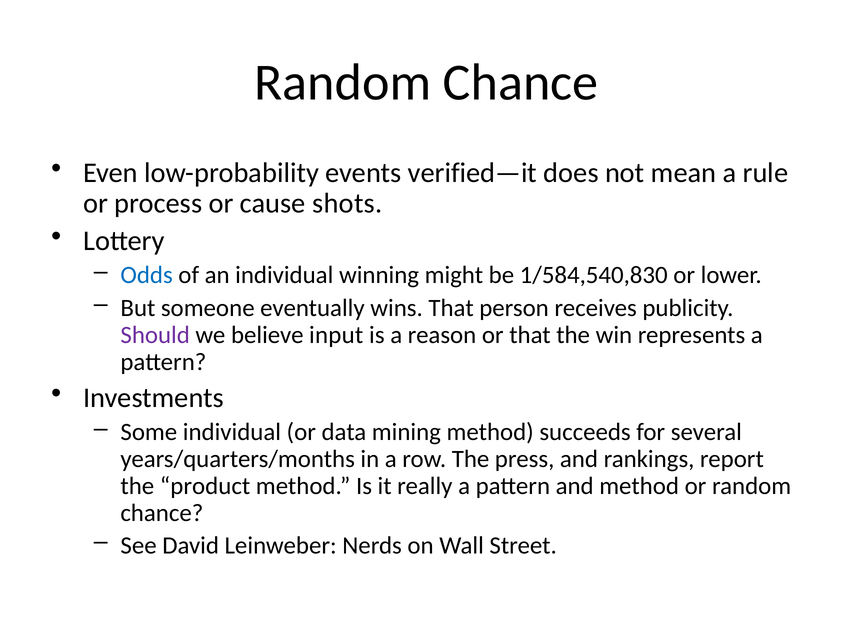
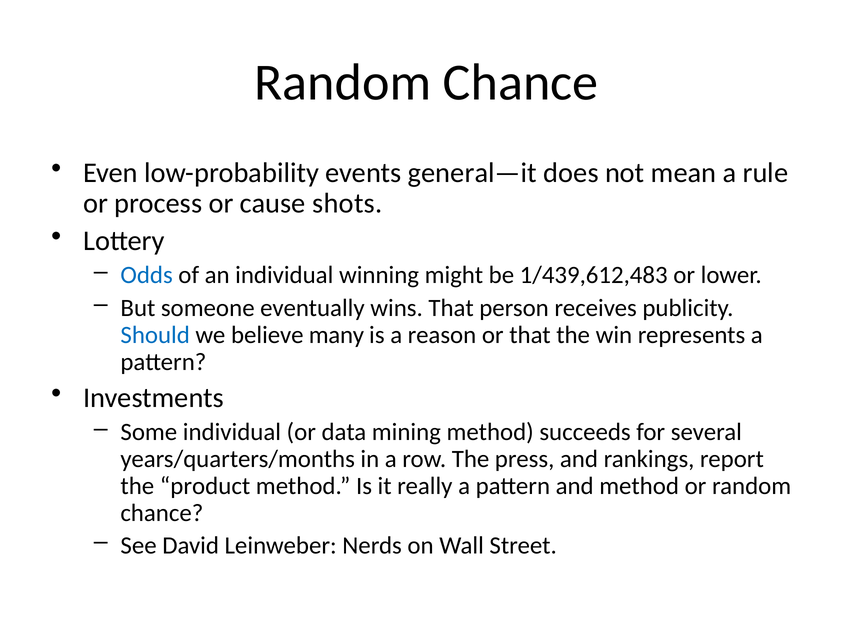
verified—it: verified—it -> general—it (472, 173)
1/584,540,830: 1/584,540,830 -> 1/439,612,483 (594, 275)
Should colour: purple -> blue (155, 335)
input: input -> many (336, 335)
